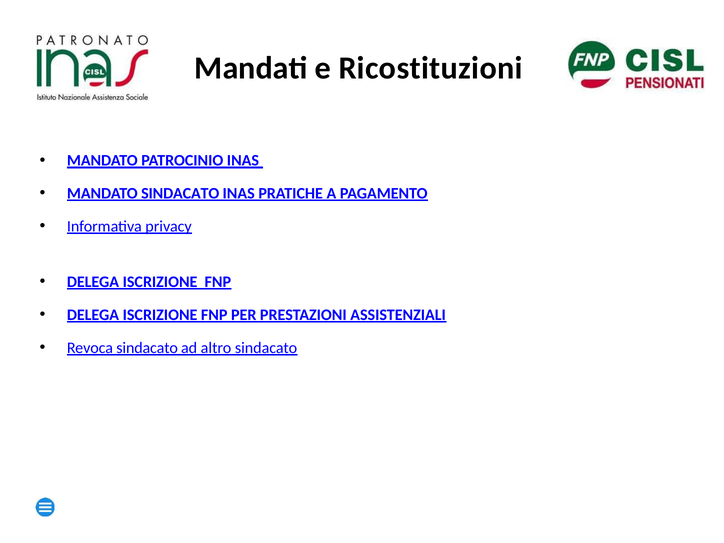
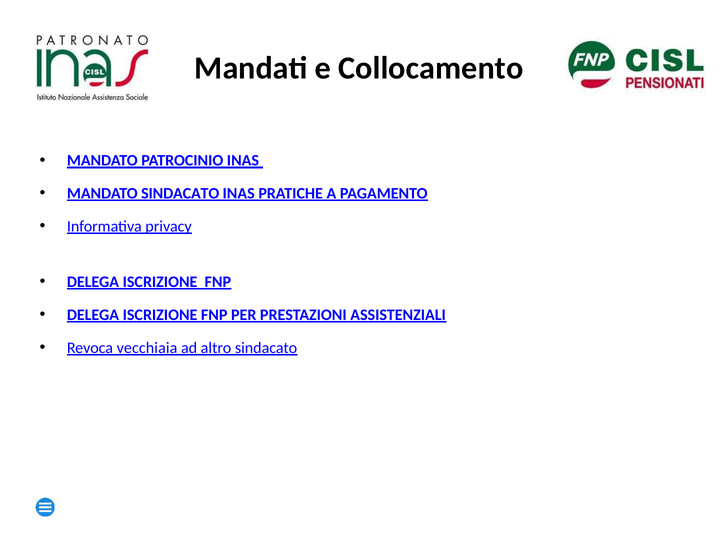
Ricostituzioni: Ricostituzioni -> Collocamento (431, 68)
Revoca sindacato: sindacato -> vecchiaia (147, 348)
